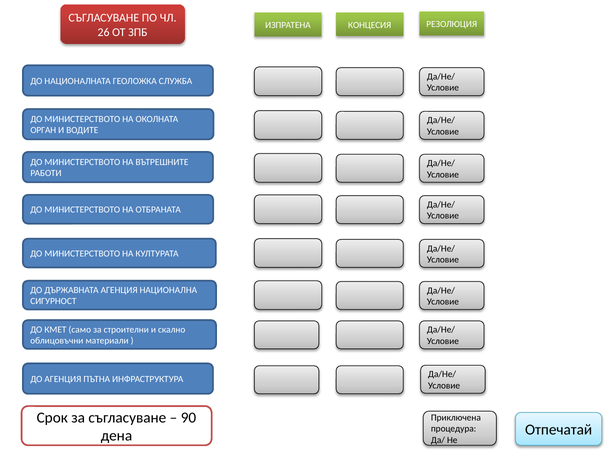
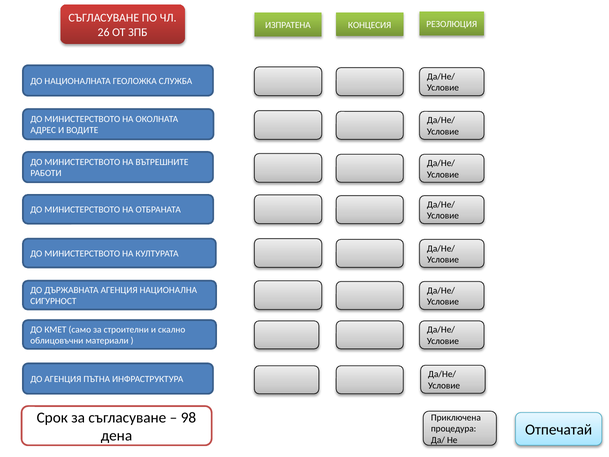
ОРГАН: ОРГАН -> АДРЕС (43, 130)
90: 90 -> 98 (188, 417)
